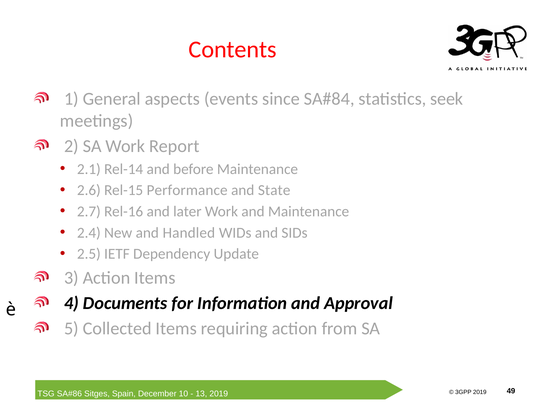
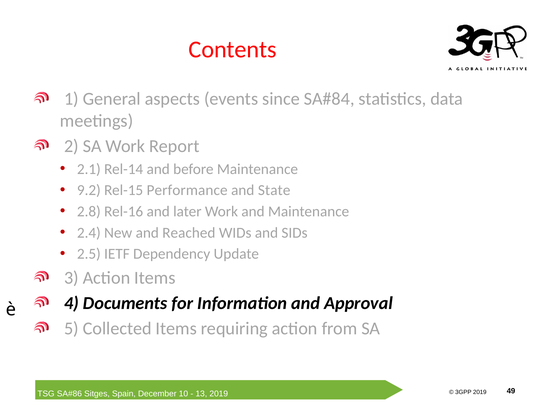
seek: seek -> data (447, 99)
2.6: 2.6 -> 9.2 (89, 190)
2.7: 2.7 -> 2.8 (89, 211)
Handled: Handled -> Reached (189, 233)
